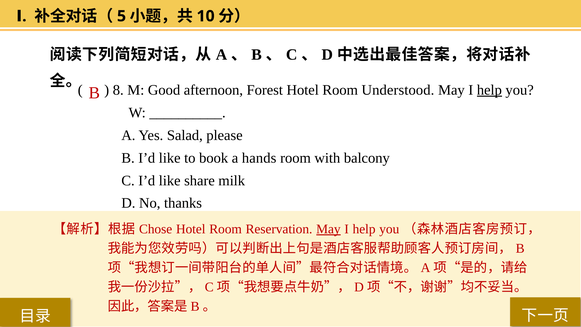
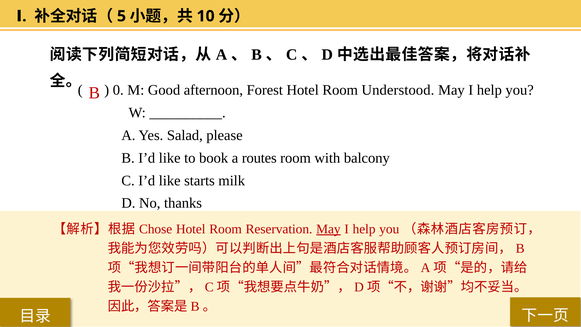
8: 8 -> 0 (118, 90)
help underline: present -> none (489, 90)
hands: hands -> routes (259, 158)
share: share -> starts (199, 180)
